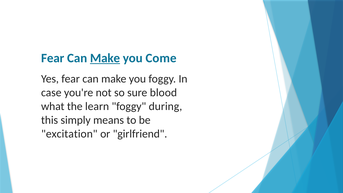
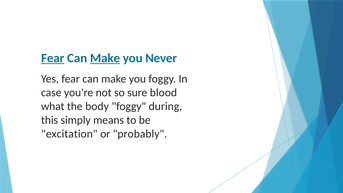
Fear underline: none -> present (53, 58)
Come: Come -> Never (161, 58)
learn: learn -> body (97, 106)
girlfriend: girlfriend -> probably (140, 134)
